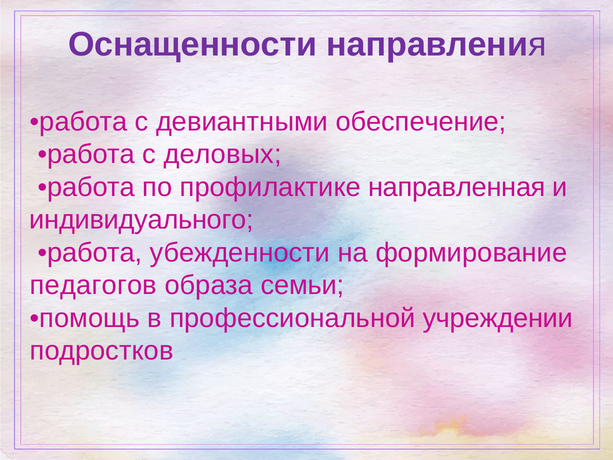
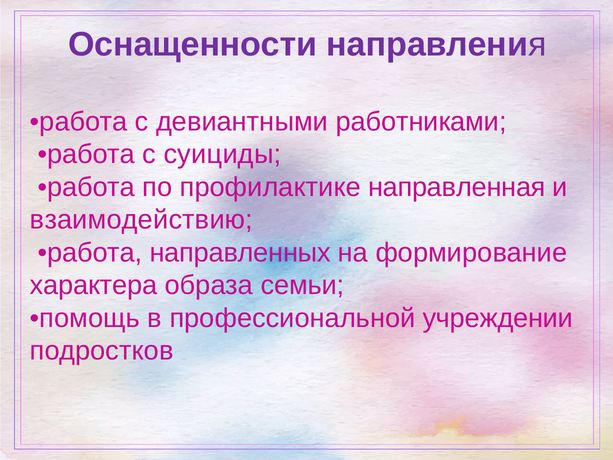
обеспечение: обеспечение -> работниками (421, 122)
деловых: деловых -> суициды (223, 154)
индивидуального: индивидуального -> взаимодействию (141, 220)
убежденности: убежденности -> направленных (240, 252)
педагогов: педагогов -> характера (94, 285)
